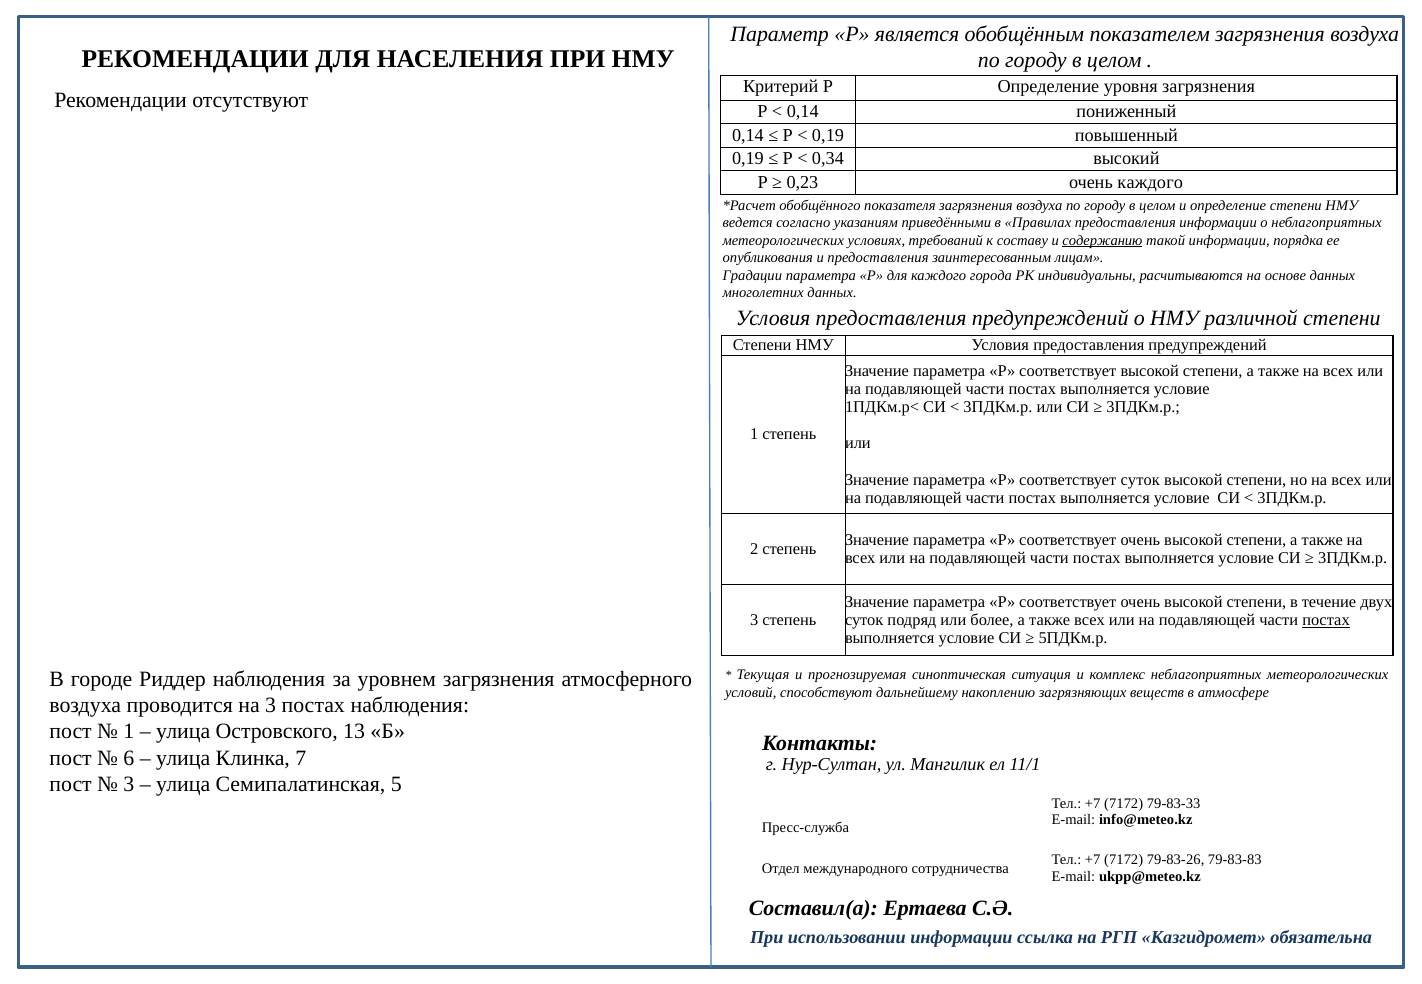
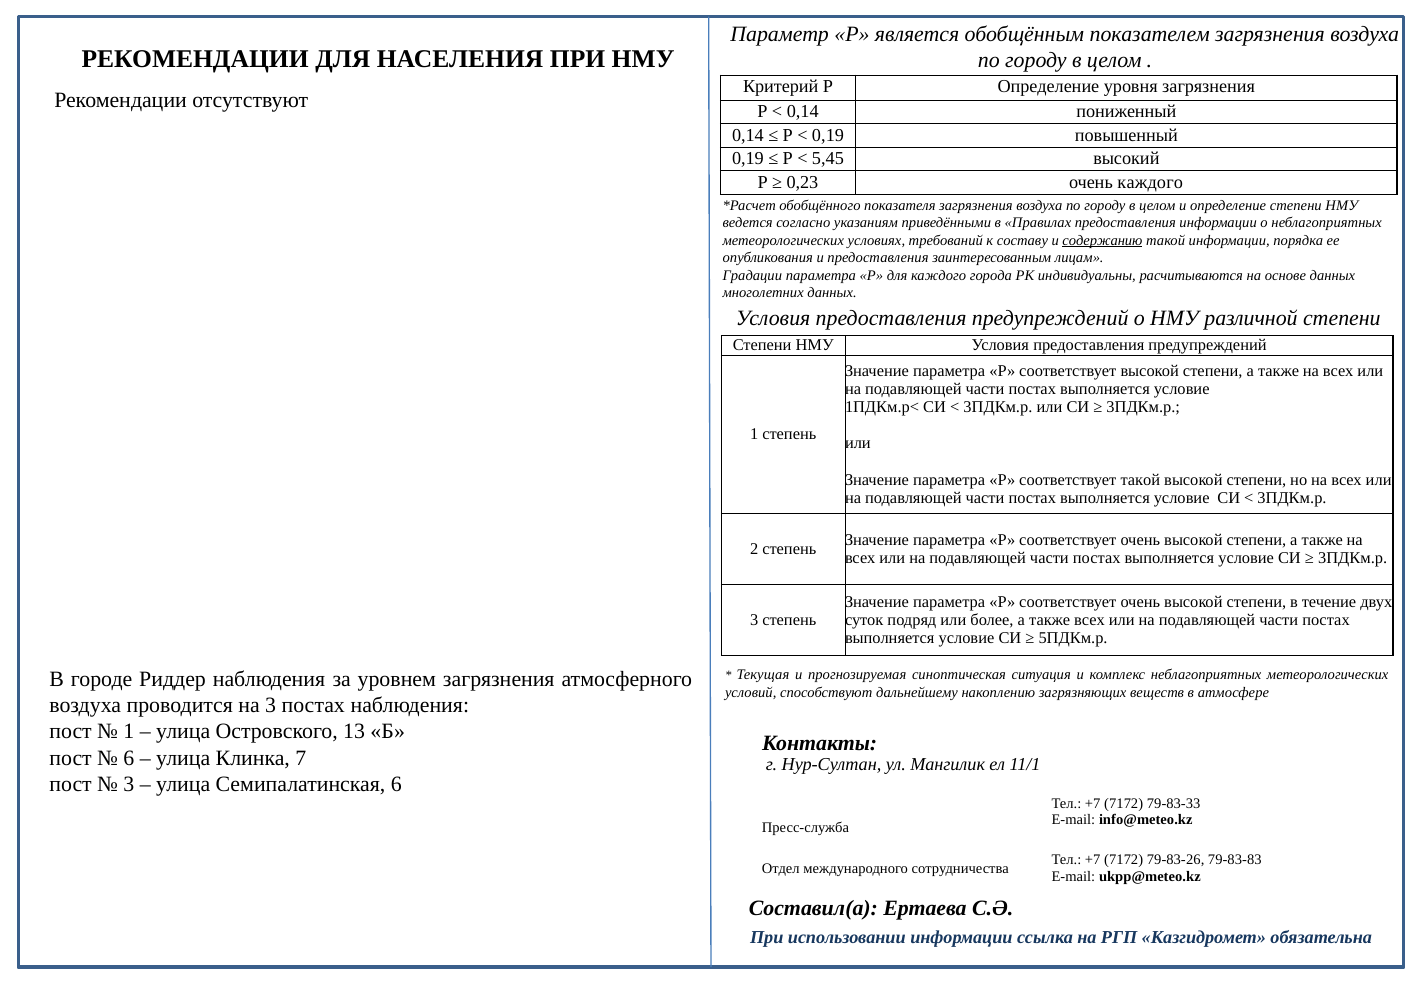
0,34: 0,34 -> 5,45 (828, 159)
соответствует суток: суток -> такой (1140, 480)
постах underline: present -> none (1326, 620)
Семипалатинская 5: 5 -> 6 (396, 785)
